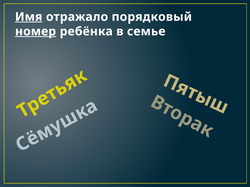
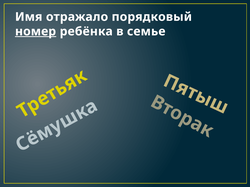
Имя underline: present -> none (29, 17)
